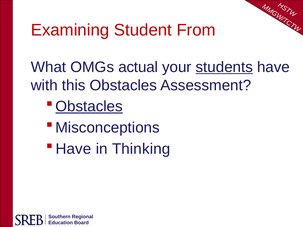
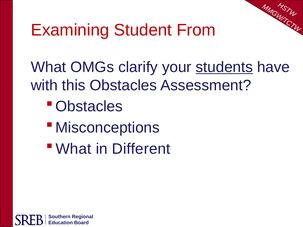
actual: actual -> clarify (138, 67)
Obstacles underline: present -> none (89, 107)
Have: Have -> What (73, 149)
Thinking: Thinking -> Different (141, 149)
